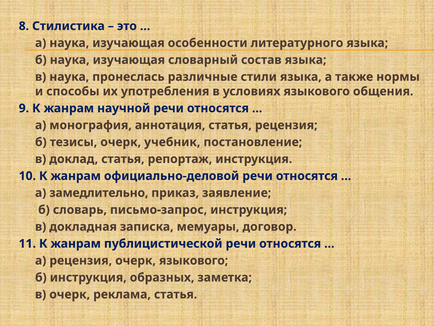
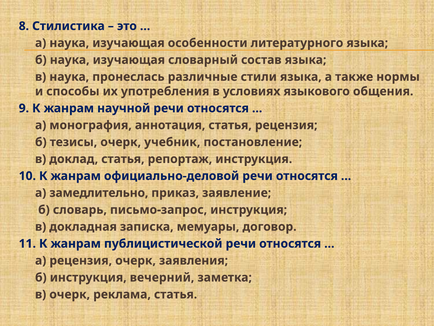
очерк языкового: языкового -> заявления (194, 260)
образных: образных -> вечерний (162, 277)
